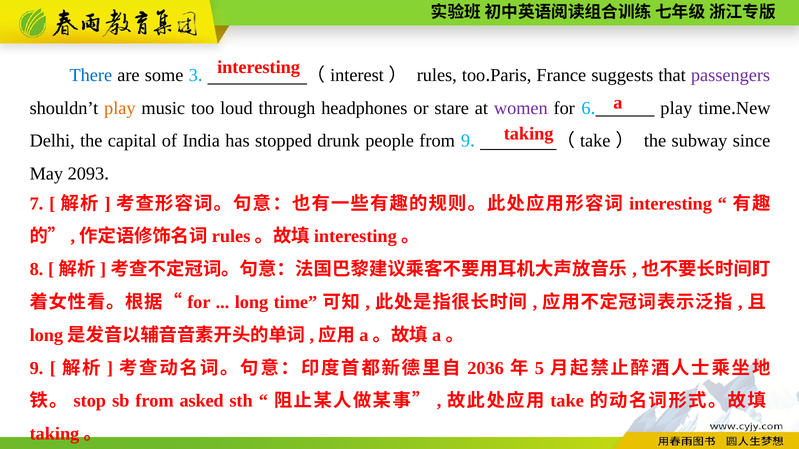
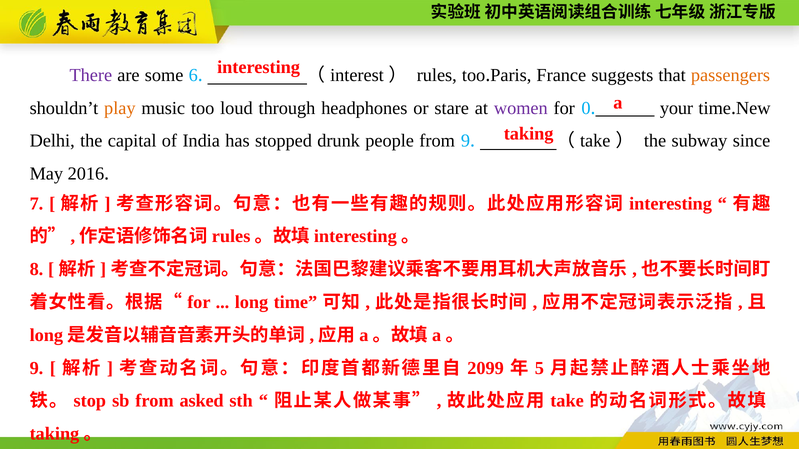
There colour: blue -> purple (91, 75)
3: 3 -> 6 (193, 75)
passengers colour: purple -> orange (731, 75)
6: 6 -> 0 (586, 108)
play: play -> your (677, 108)
2093: 2093 -> 2016 (86, 174)
2036: 2036 -> 2099 (486, 368)
